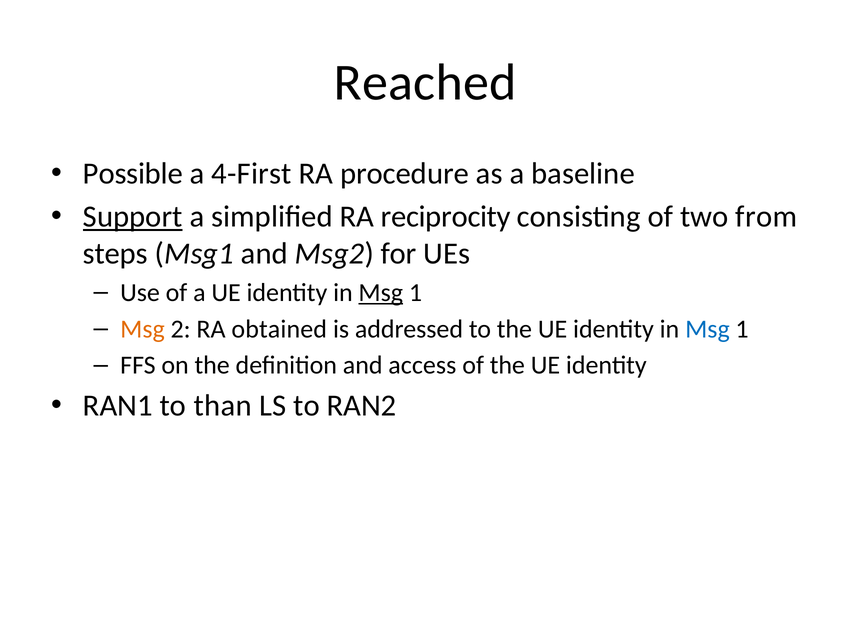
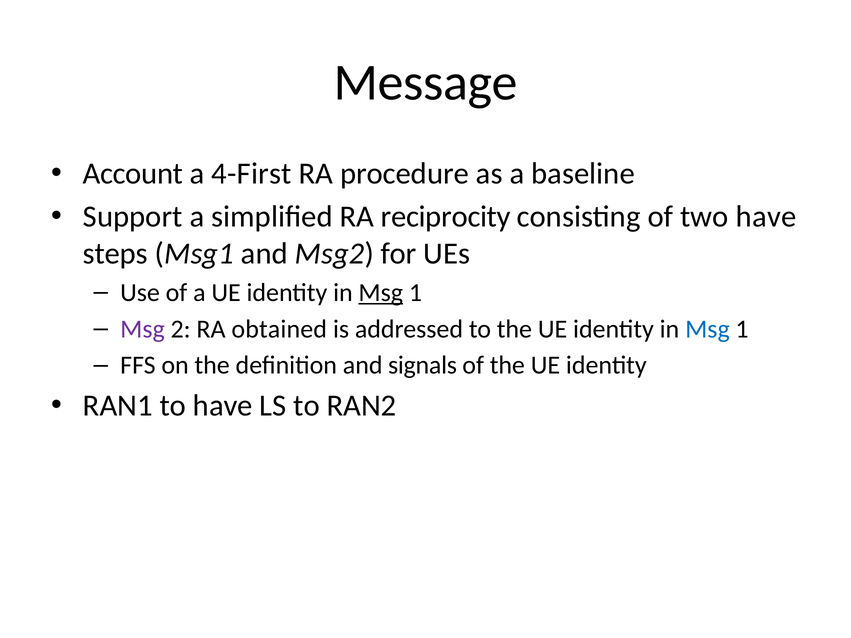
Reached: Reached -> Message (426, 82)
Possible: Possible -> Account (133, 174)
Support underline: present -> none (133, 217)
two from: from -> have (766, 217)
Msg colour: orange -> purple (142, 329)
access: access -> signals (423, 365)
to than: than -> have (223, 406)
